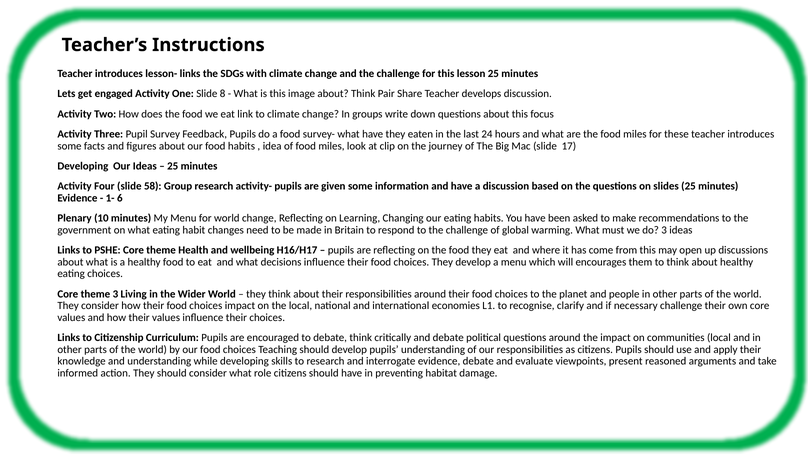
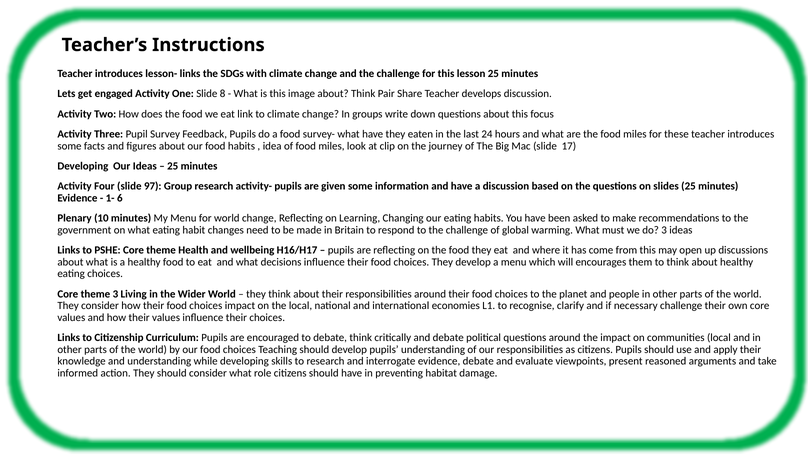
58: 58 -> 97 (153, 186)
